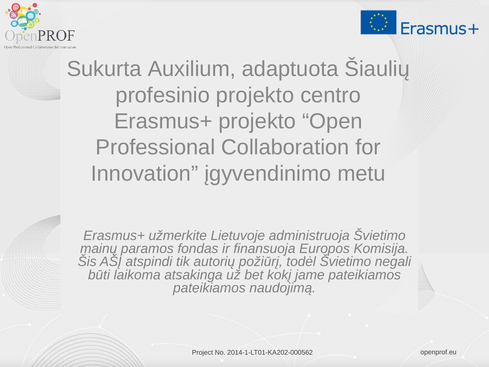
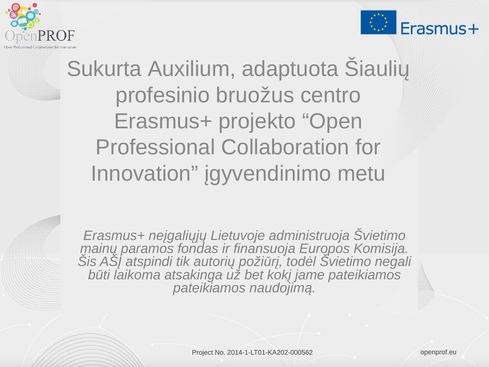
profesinio projekto: projekto -> bruožus (255, 95)
užmerkite: užmerkite -> neįgaliųjų (178, 236)
